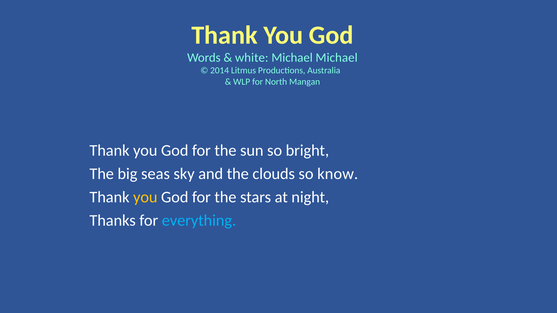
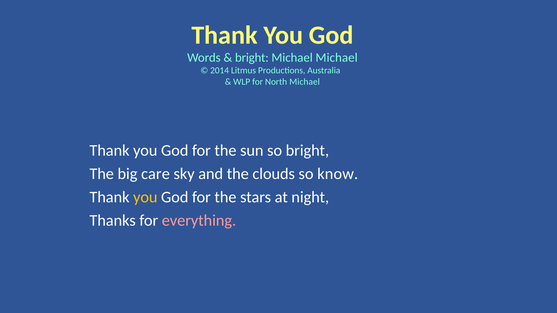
white: white -> bright (252, 58)
North Mangan: Mangan -> Michael (305, 82)
seas: seas -> care (155, 174)
everything colour: light blue -> pink (199, 221)
